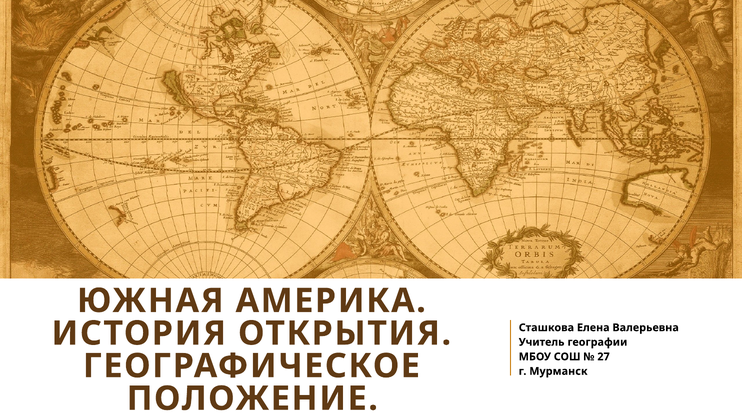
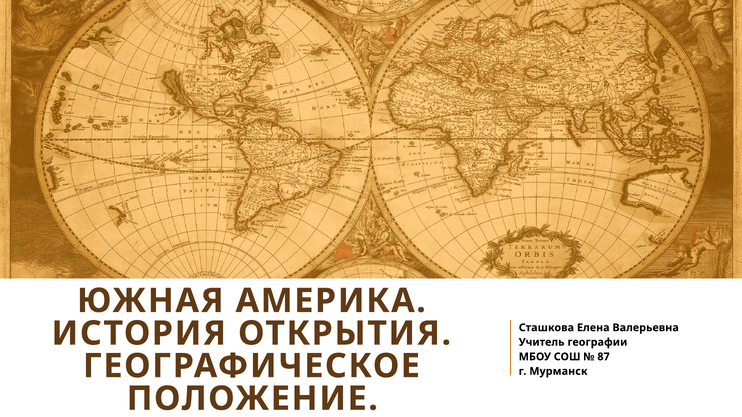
27: 27 -> 87 (604, 357)
